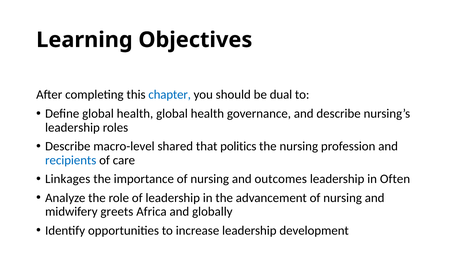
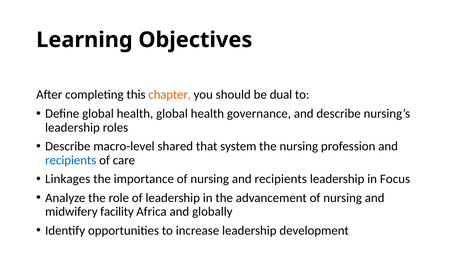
chapter colour: blue -> orange (170, 95)
politics: politics -> system (238, 146)
nursing and outcomes: outcomes -> recipients (281, 179)
Often: Often -> Focus (395, 179)
greets: greets -> facility (117, 212)
